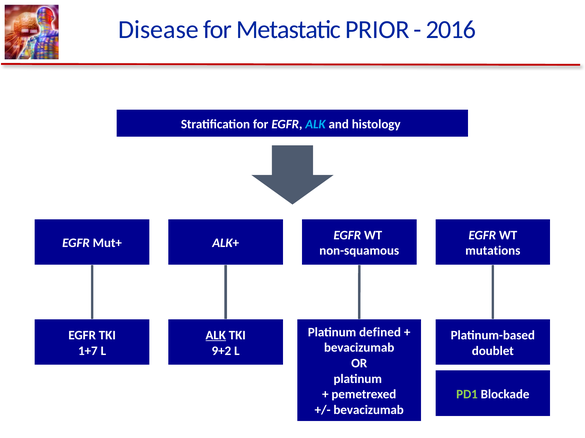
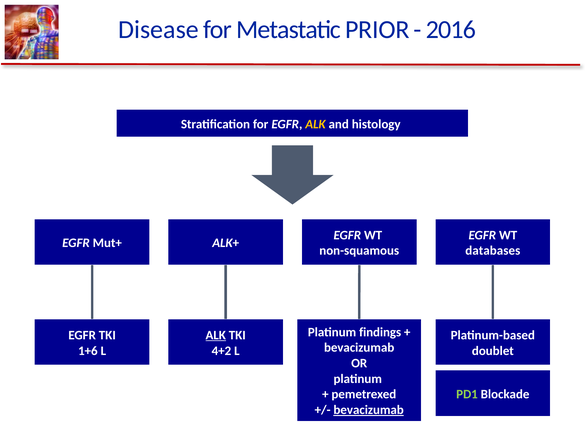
ALK colour: light blue -> yellow (315, 124)
mutations: mutations -> databases (493, 251)
defined: defined -> findings (380, 333)
1+7: 1+7 -> 1+6 (88, 351)
9+2: 9+2 -> 4+2 (221, 351)
bevacizumab underline: none -> present (369, 411)
